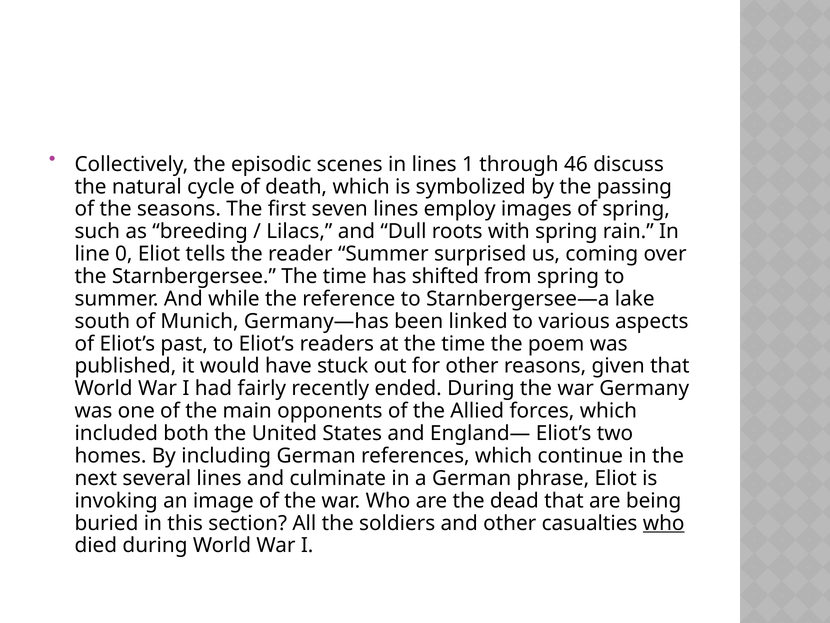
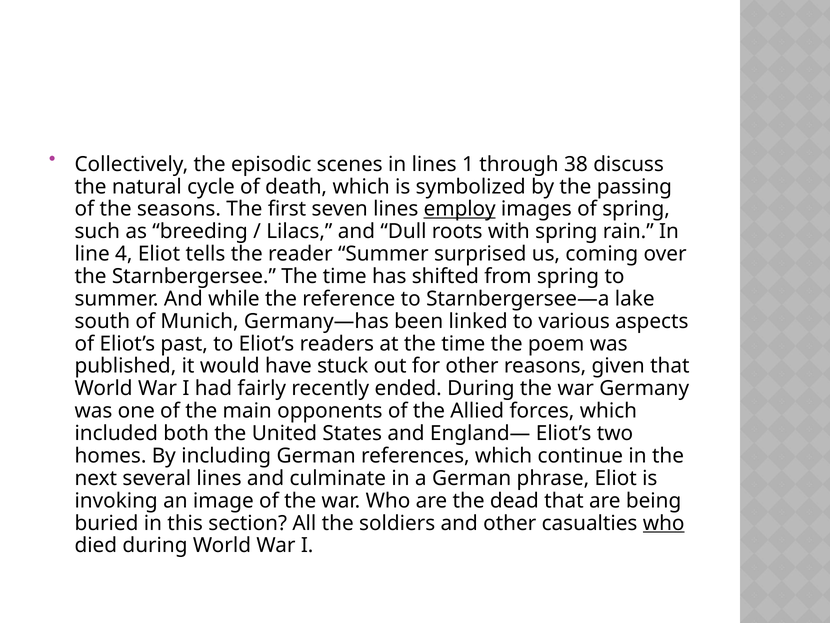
46: 46 -> 38 (576, 164)
employ underline: none -> present (460, 209)
0: 0 -> 4 (124, 254)
